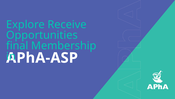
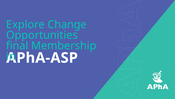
Receive: Receive -> Change (67, 24)
